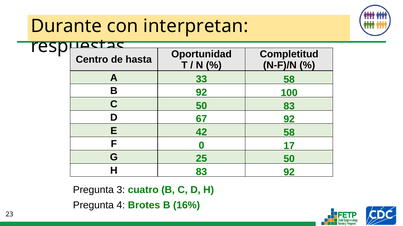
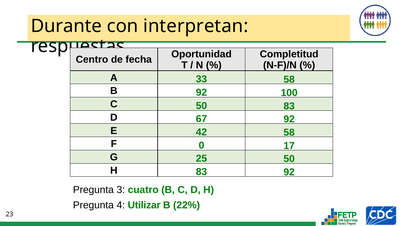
hasta: hasta -> fecha (139, 60)
Brotes: Brotes -> Utilizar (144, 206)
16%: 16% -> 22% (187, 206)
